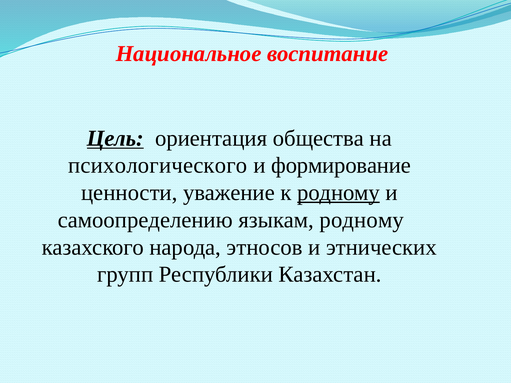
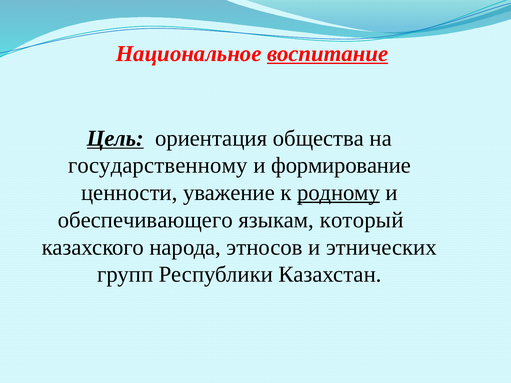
воспитание underline: none -> present (328, 54)
психологического: психологического -> государственному (158, 166)
самоопределению: самоопределению -> обеспечивающего (145, 220)
языкам родному: родному -> который (362, 220)
